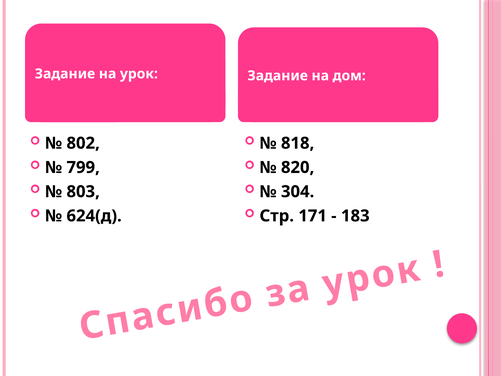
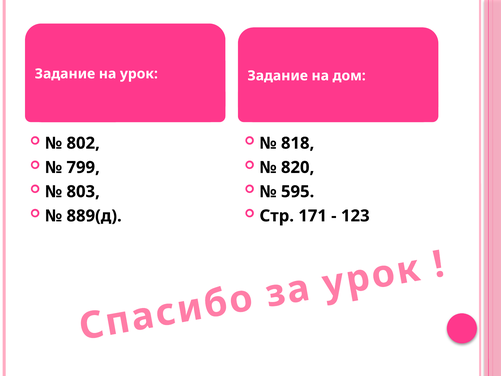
304: 304 -> 595 (298, 192)
624(д: 624(д -> 889(д (94, 216)
183: 183 -> 123 (355, 216)
